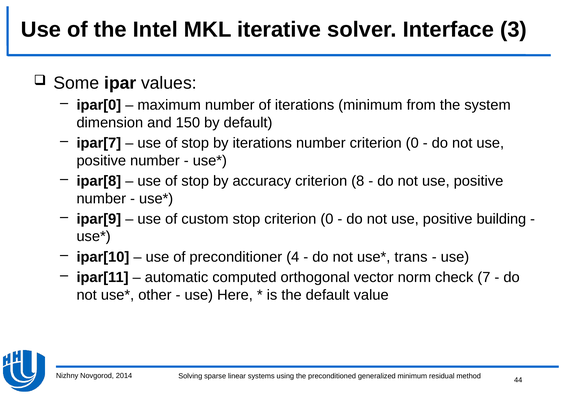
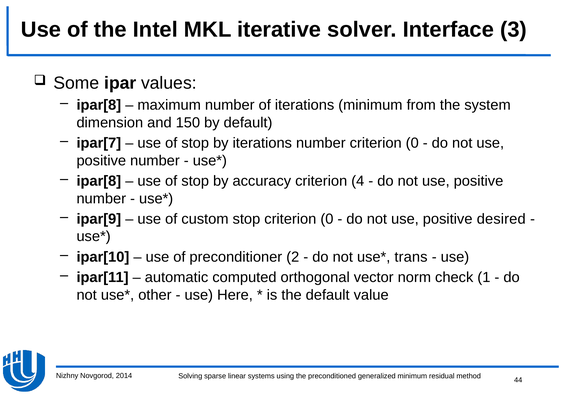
ipar[0: ipar[0 -> ipar[8 (99, 105)
8: 8 -> 4 (358, 181)
building: building -> desired (501, 219)
4: 4 -> 2 (293, 257)
7: 7 -> 1 (484, 278)
